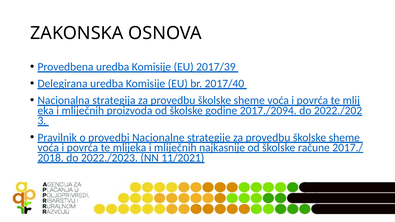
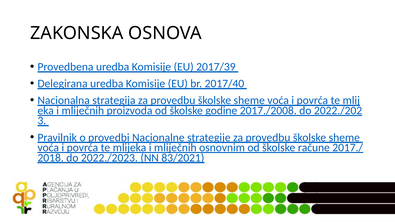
2017./2094: 2017./2094 -> 2017./2008 (268, 111)
najkasnije: najkasnije -> osnovnim (222, 148)
11/2021: 11/2021 -> 83/2021 (183, 158)
